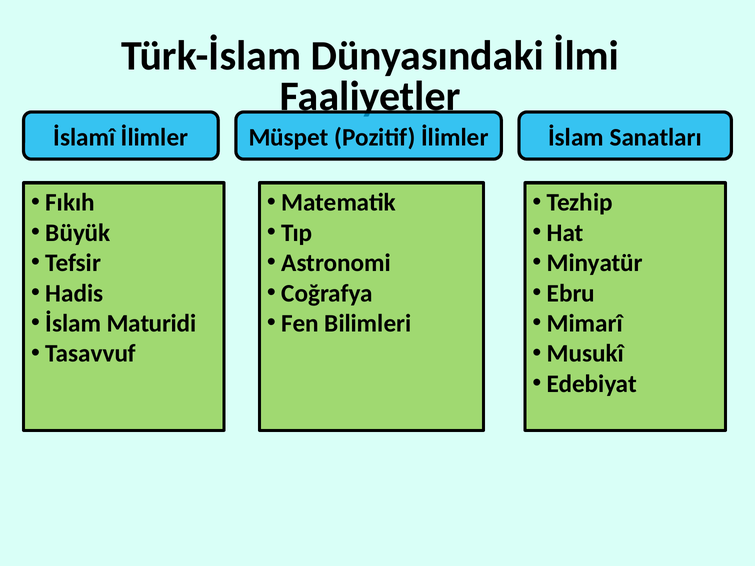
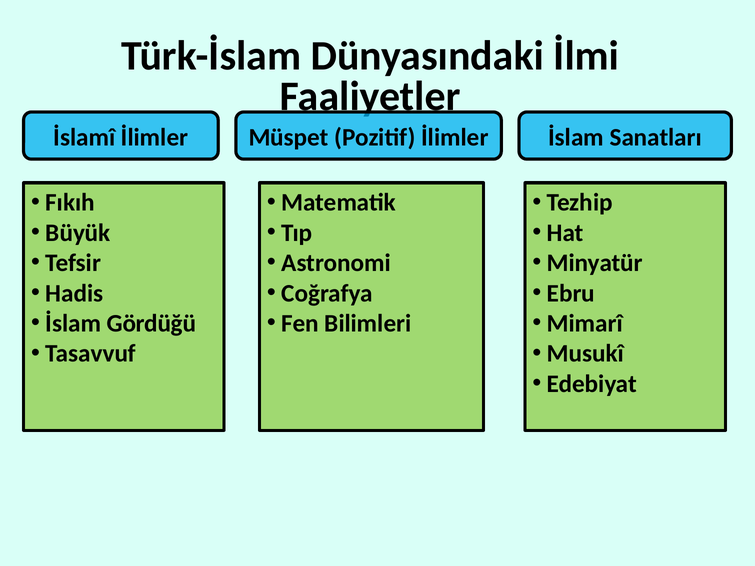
Maturidi: Maturidi -> Gördüğü (151, 324)
